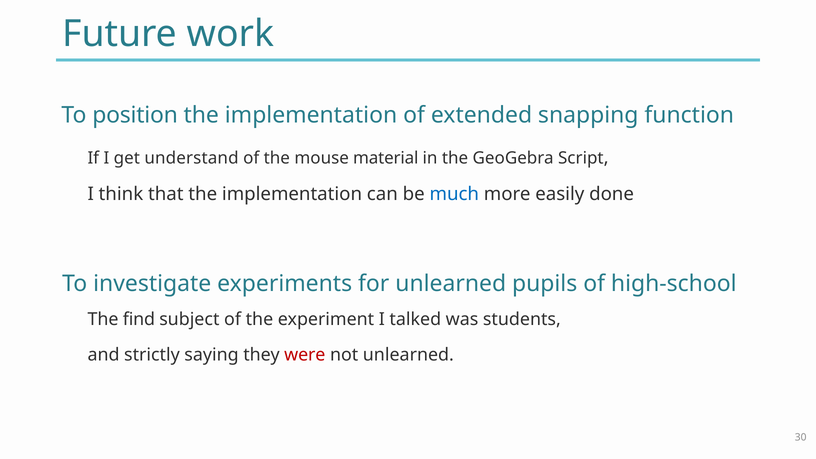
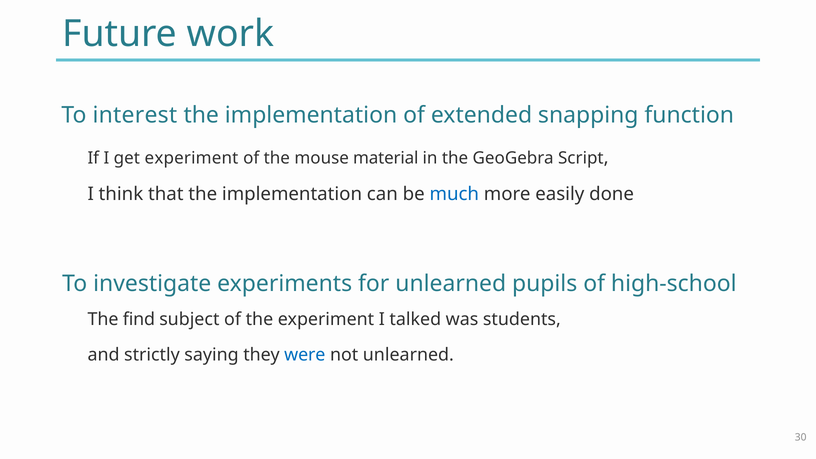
position: position -> interest (135, 115)
get understand: understand -> experiment (191, 158)
were colour: red -> blue (305, 355)
